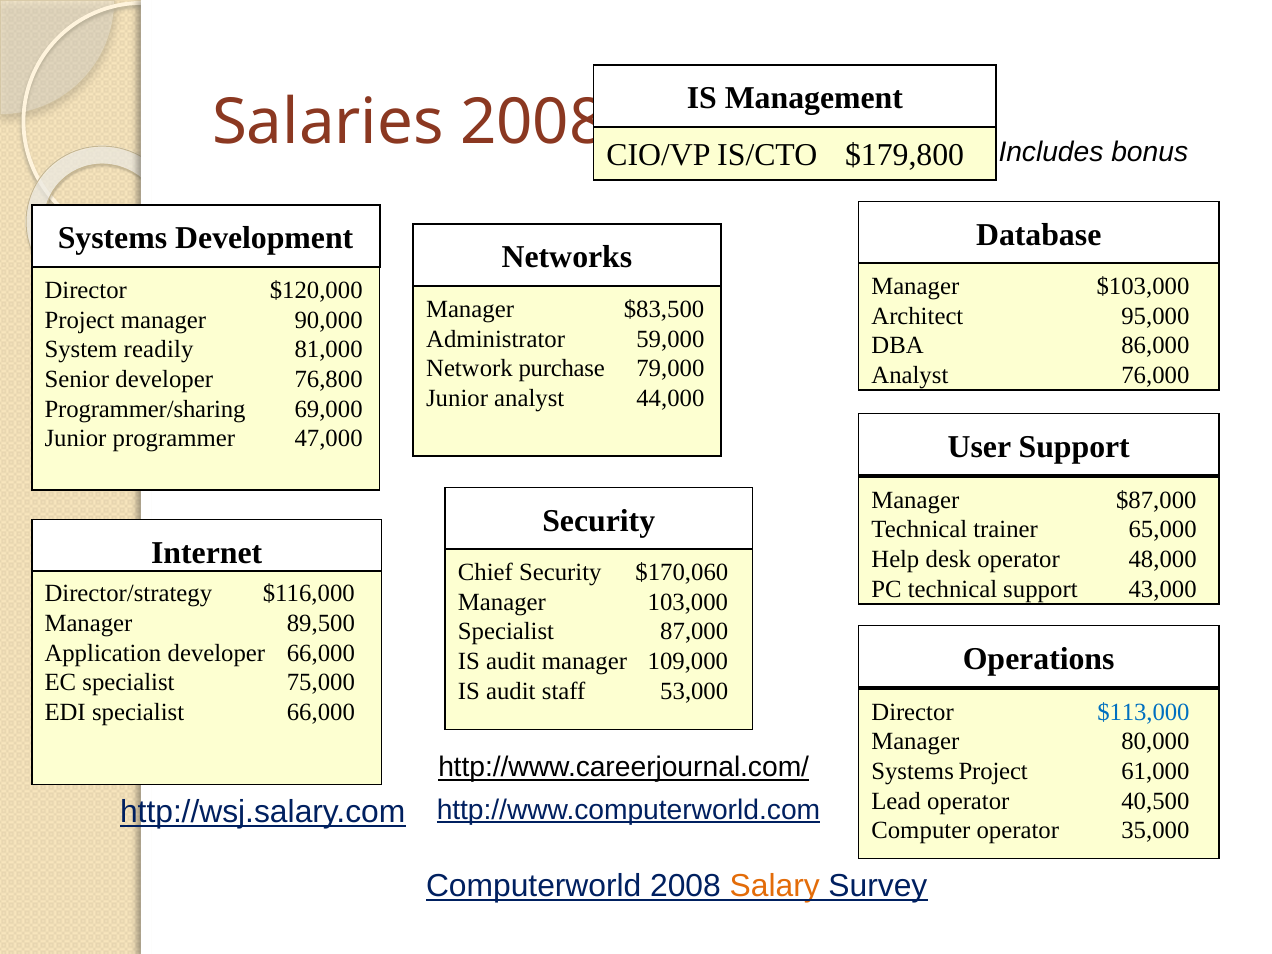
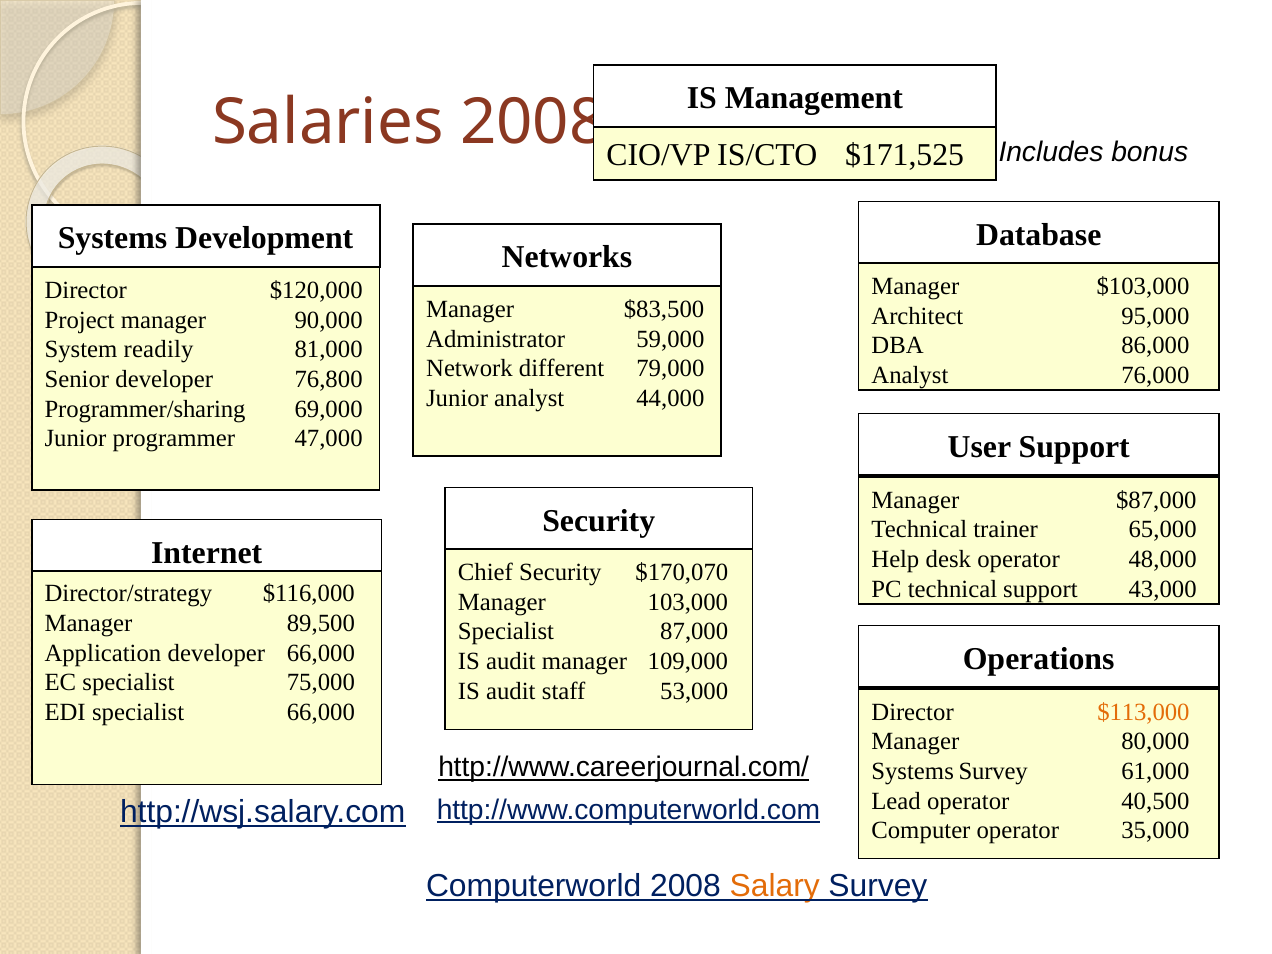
$179,800: $179,800 -> $171,525 (905, 155)
purchase: purchase -> different (562, 369)
$170,060: $170,060 -> $170,070 (682, 572)
$113,000 colour: blue -> orange (1143, 712)
Systems Project: Project -> Survey (993, 771)
